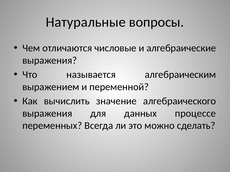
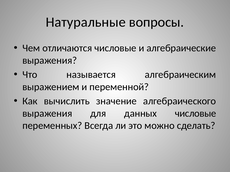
данных процессе: процессе -> числовые (196, 114)
